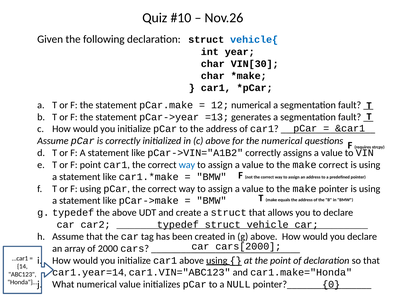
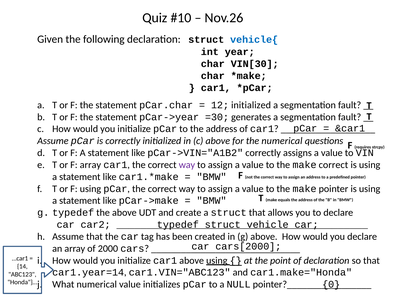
pCar.make: pCar.make -> pCar.char (166, 105)
12 numerical: numerical -> initialized (251, 105)
=13: =13 -> =30 (217, 117)
F point: point -> array (90, 165)
way colour: blue -> purple (187, 165)
